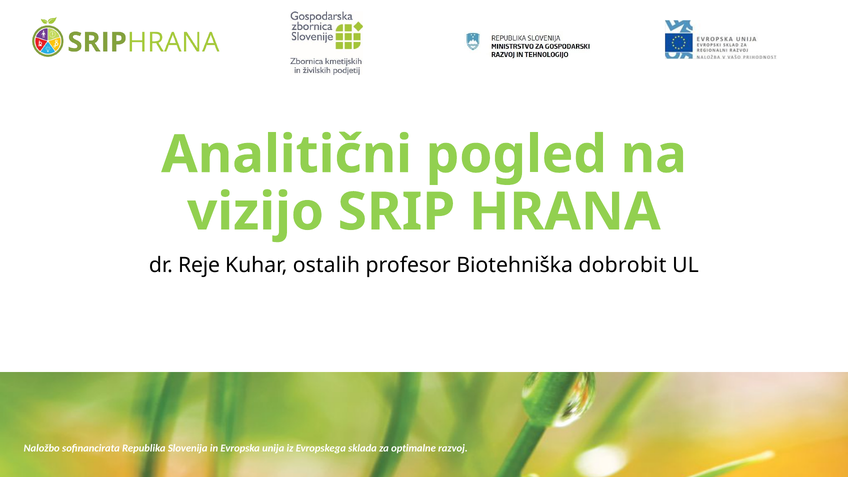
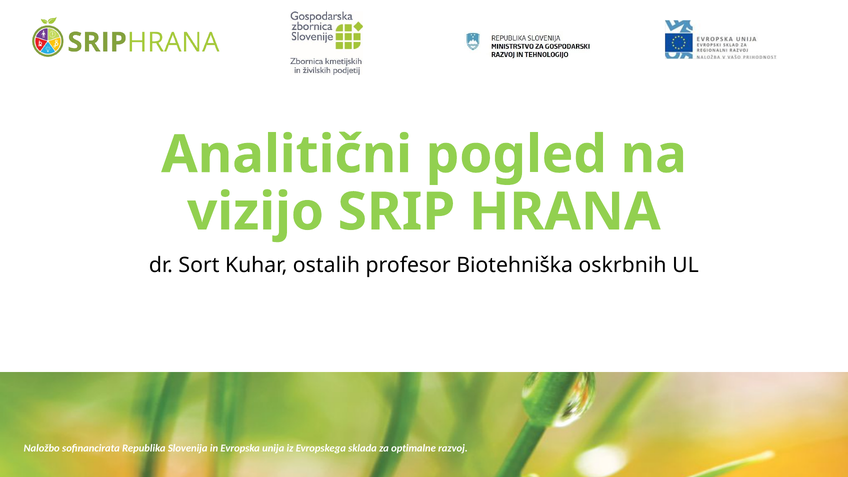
Reje: Reje -> Sort (199, 265)
dobrobit: dobrobit -> oskrbnih (623, 265)
